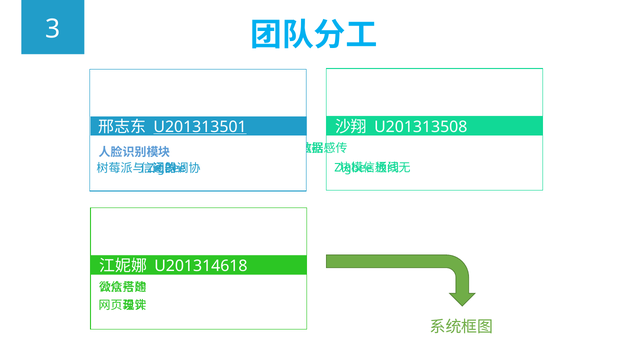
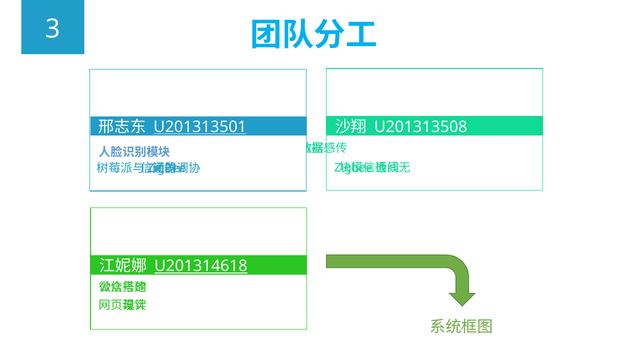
U201314618 underline: none -> present (201, 266)
